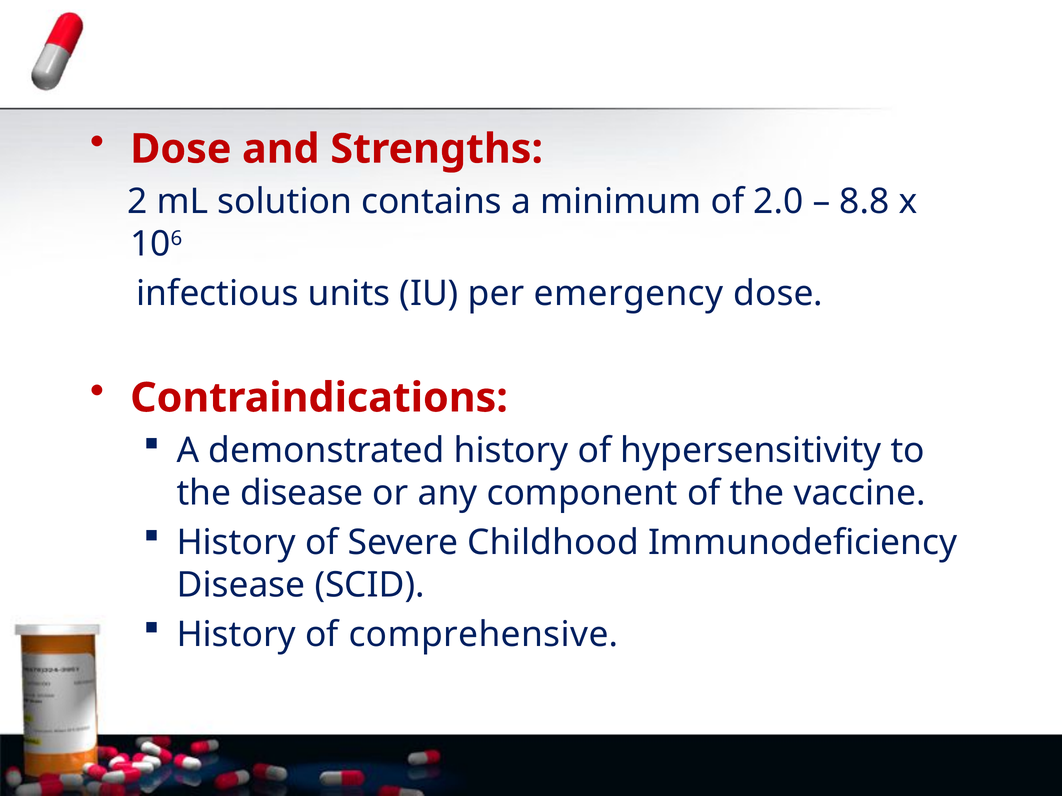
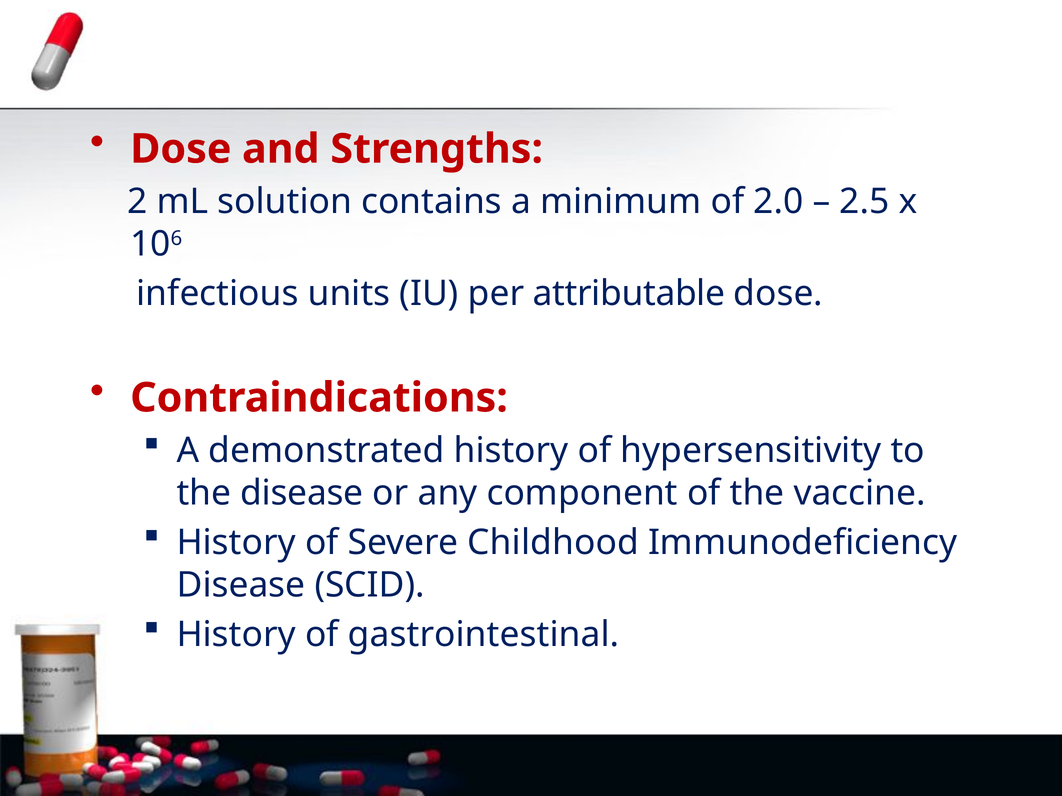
8.8: 8.8 -> 2.5 (864, 202)
emergency: emergency -> attributable (629, 294)
comprehensive: comprehensive -> gastrointestinal (484, 635)
